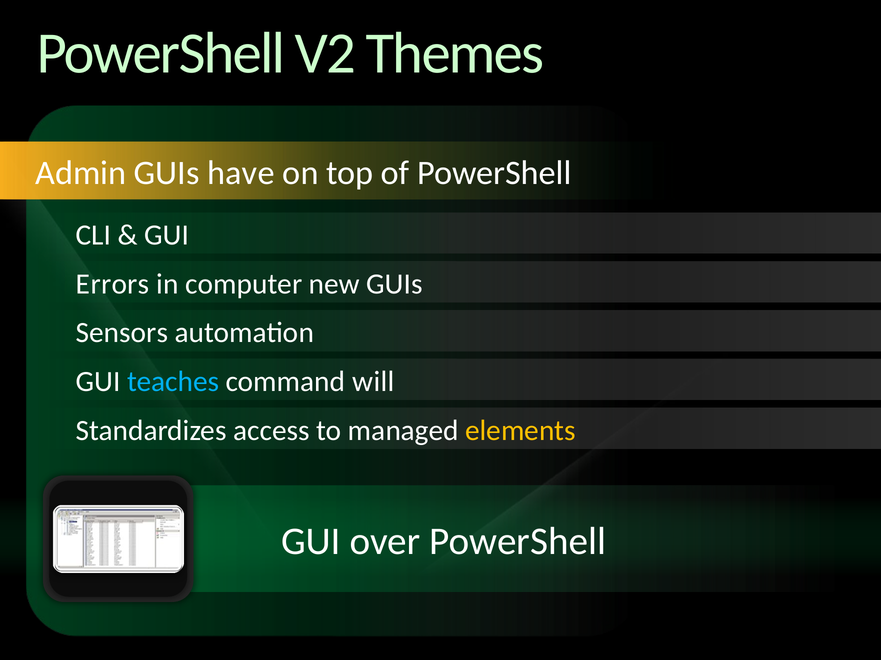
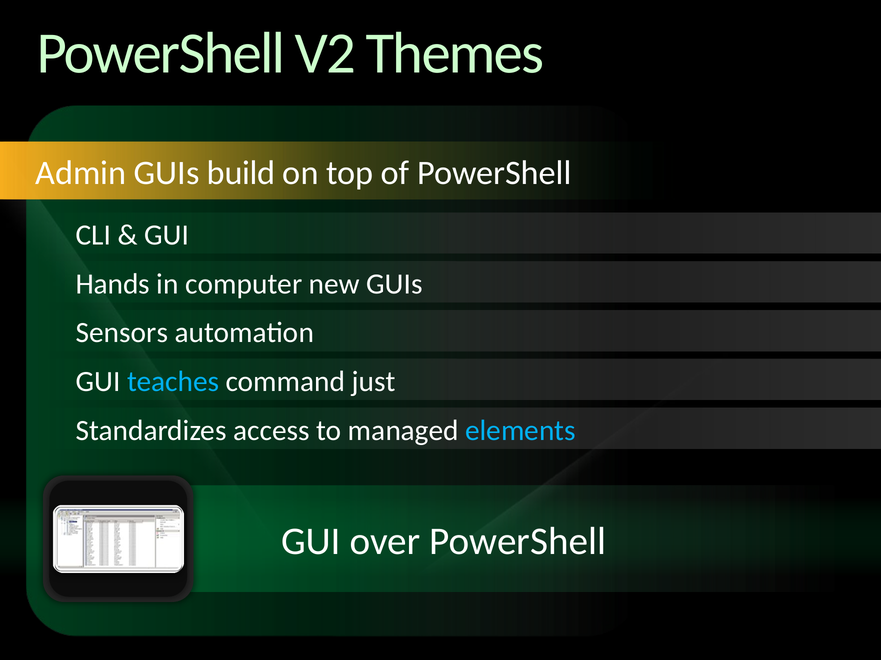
have: have -> build (241, 173)
Errors: Errors -> Hands (113, 284)
will: will -> just (374, 382)
elements colour: yellow -> light blue (520, 431)
